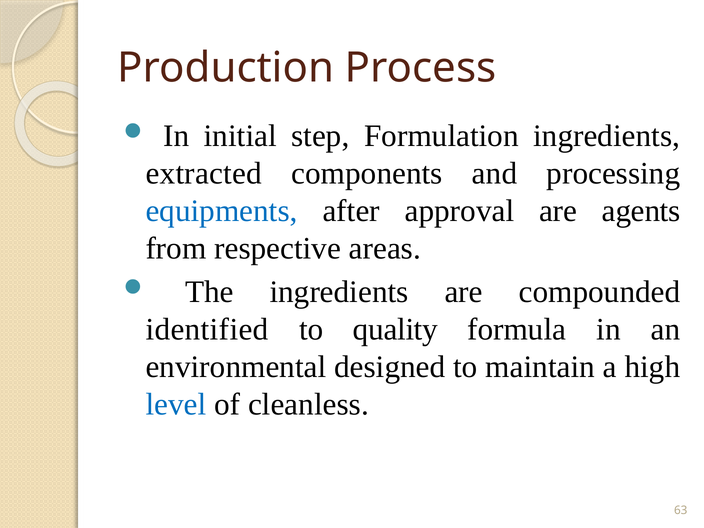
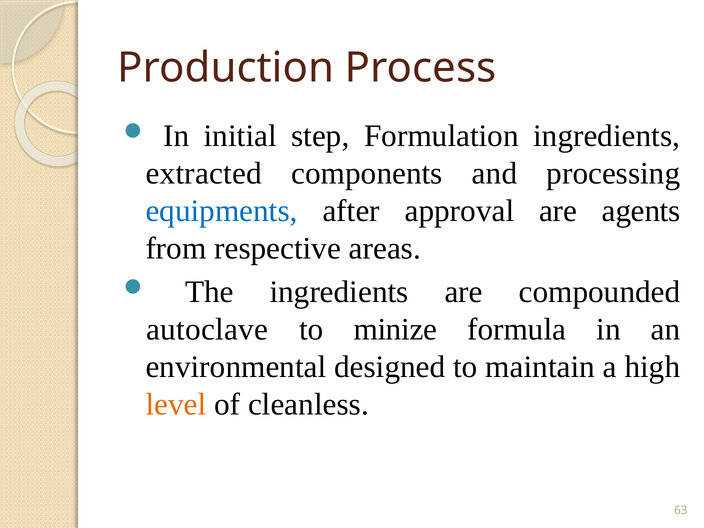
identified: identified -> autoclave (207, 330)
quality: quality -> minize (395, 330)
level colour: blue -> orange (176, 405)
